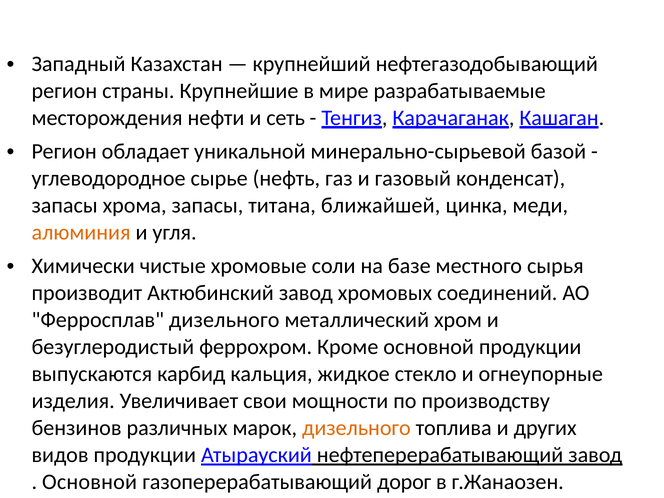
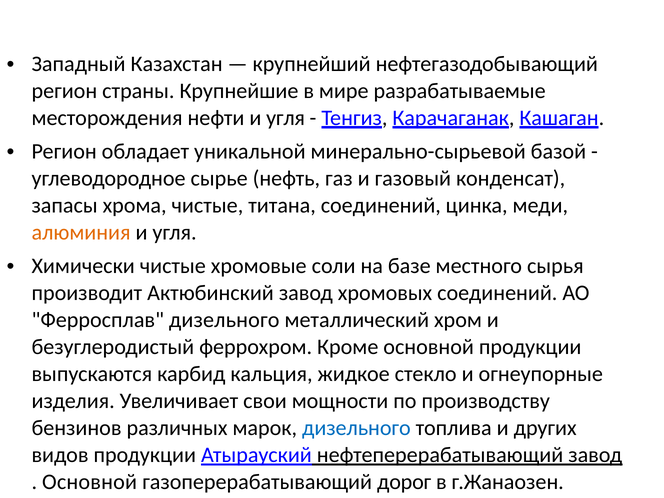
нефти и сеть: сеть -> угля (286, 118)
хрома запасы: запасы -> чистые (207, 205)
титана ближайшей: ближайшей -> соединений (381, 205)
дизельного colour: orange -> blue (356, 428)
